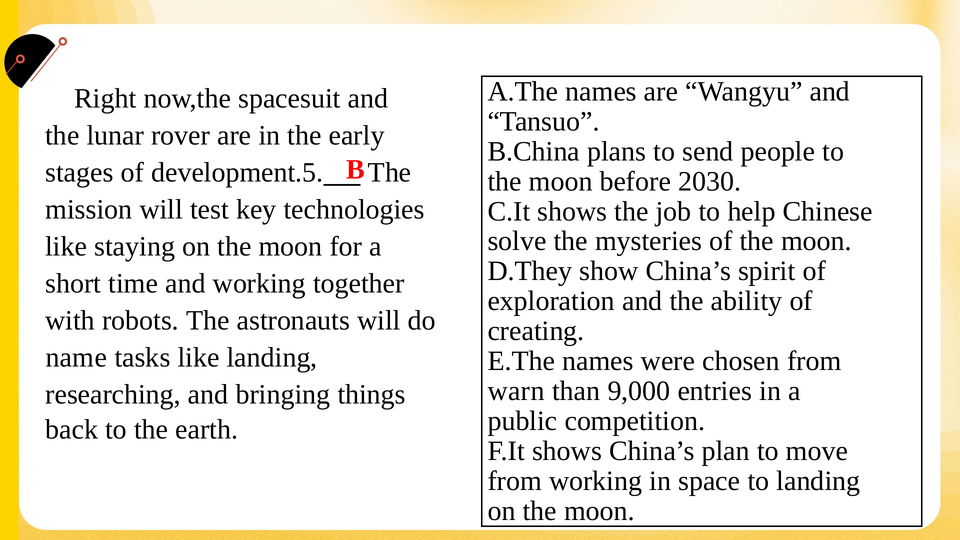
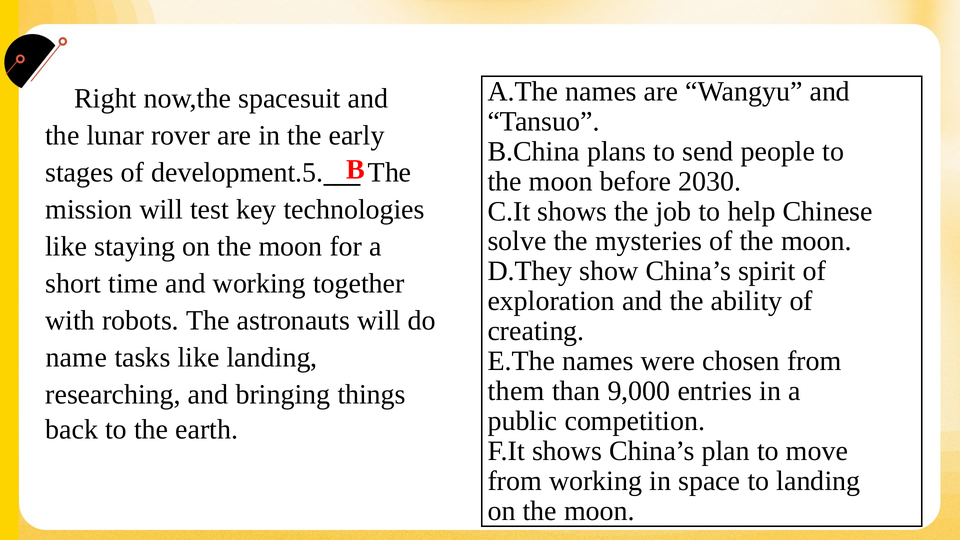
warn: warn -> them (516, 391)
